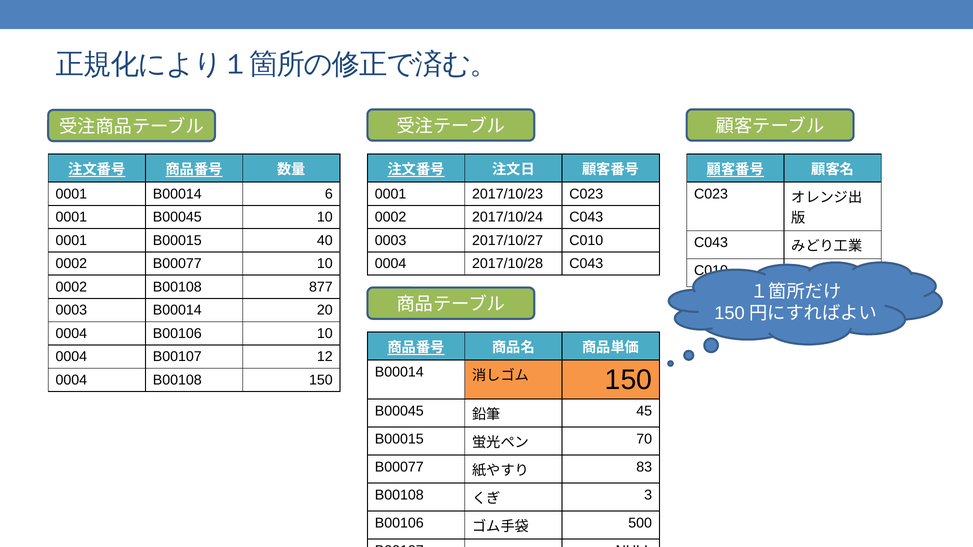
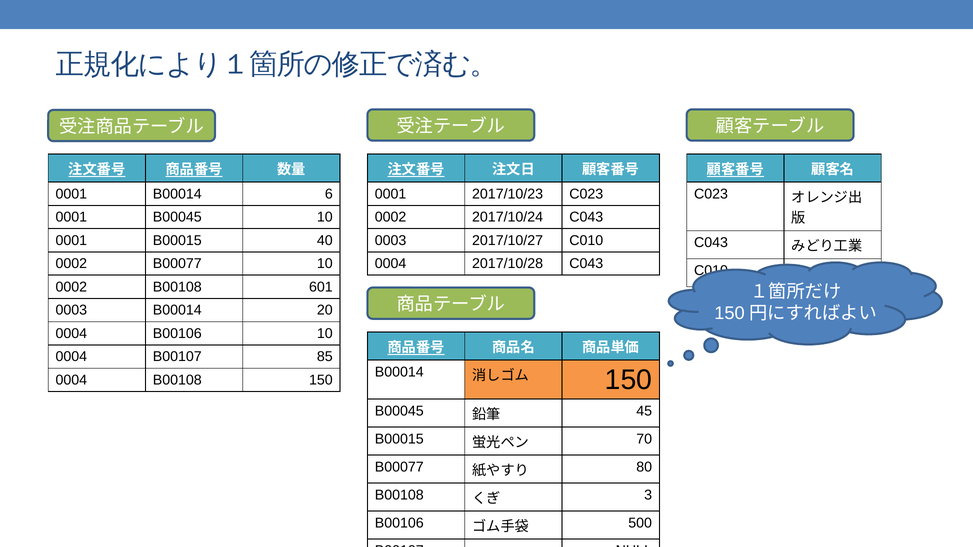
877: 877 -> 601 (321, 287)
12: 12 -> 85 (325, 357)
83: 83 -> 80 (644, 467)
